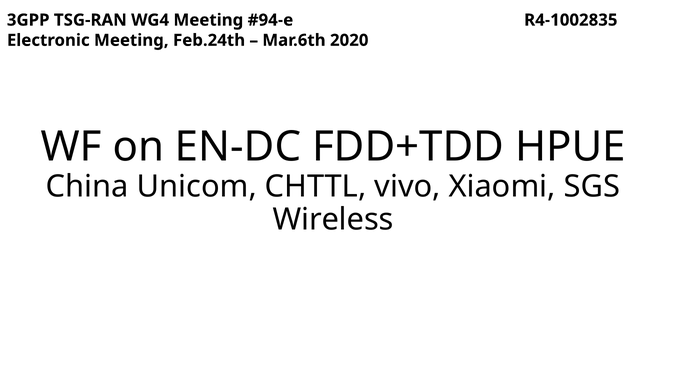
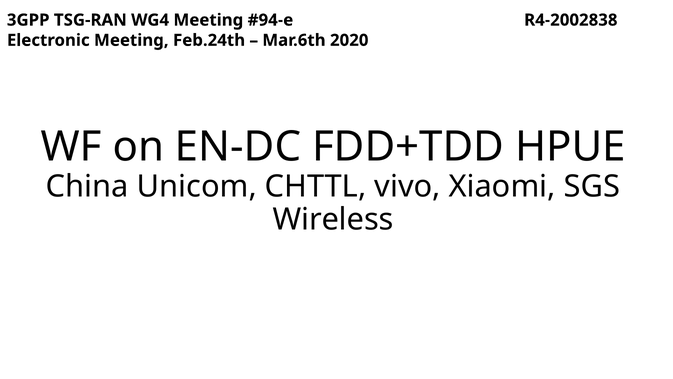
R4-1002835: R4-1002835 -> R4-2002838 (571, 20)
